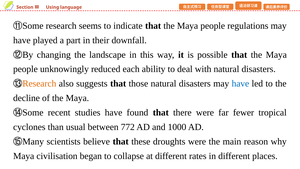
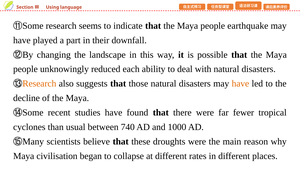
regulations: regulations -> earthquake (248, 26)
have colour: blue -> orange (240, 83)
772: 772 -> 740 (128, 127)
